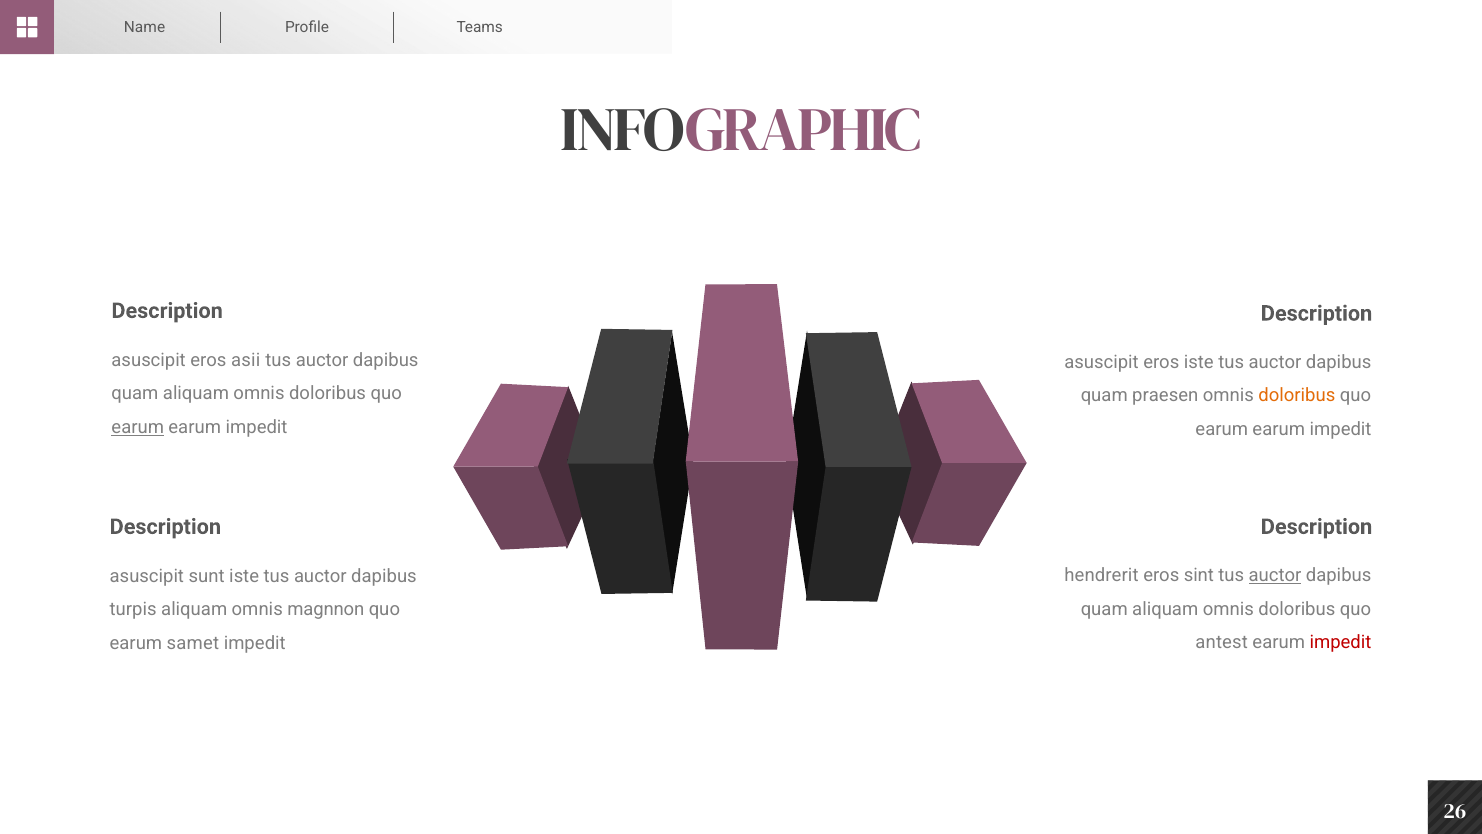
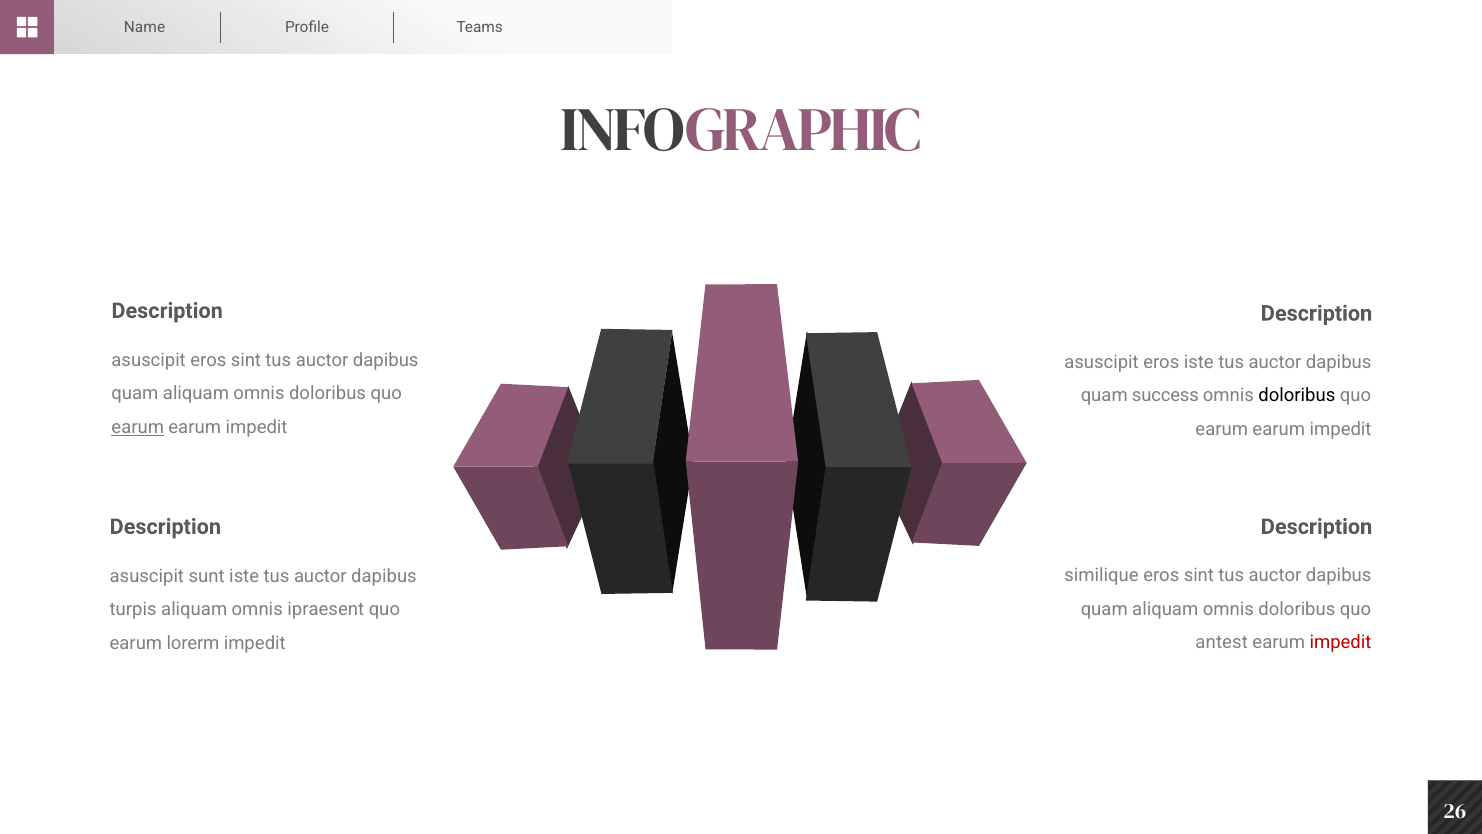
asuscipit eros asii: asii -> sint (246, 360)
praesen: praesen -> success (1165, 396)
doloribus colour: orange -> black (1297, 396)
hendrerit: hendrerit -> similique (1102, 575)
auctor underline: present -> none (1275, 575)
magnnon: magnnon -> ipraesent (326, 609)
samet: samet -> lorerm (193, 643)
